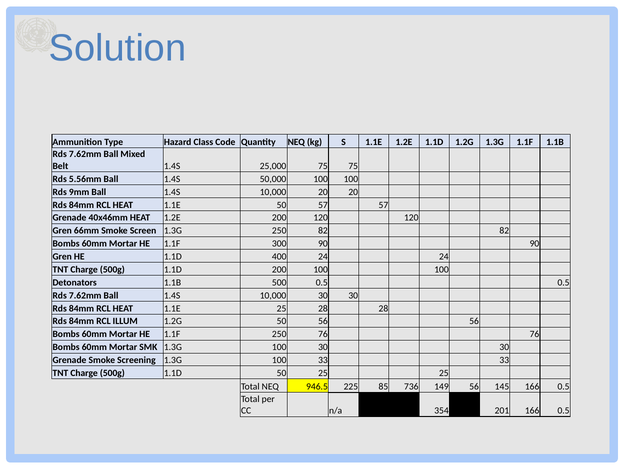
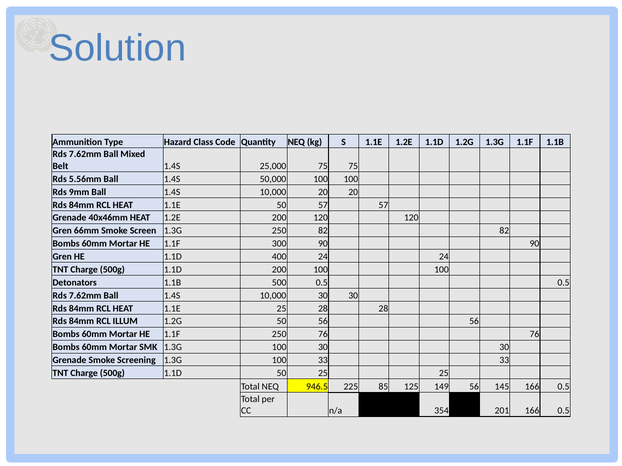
736: 736 -> 125 (411, 387)
